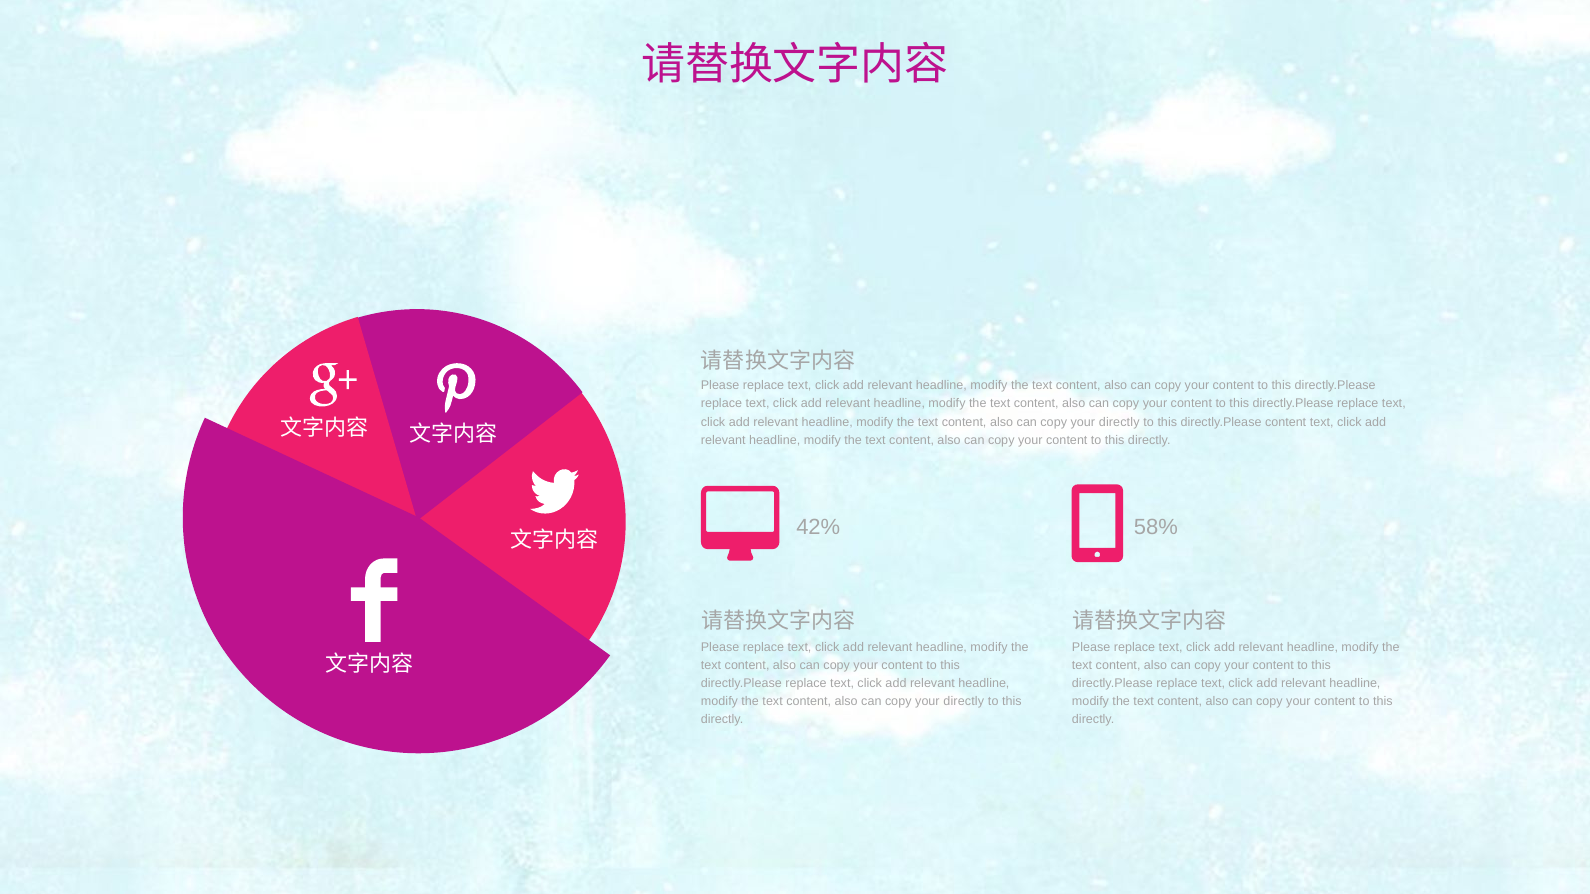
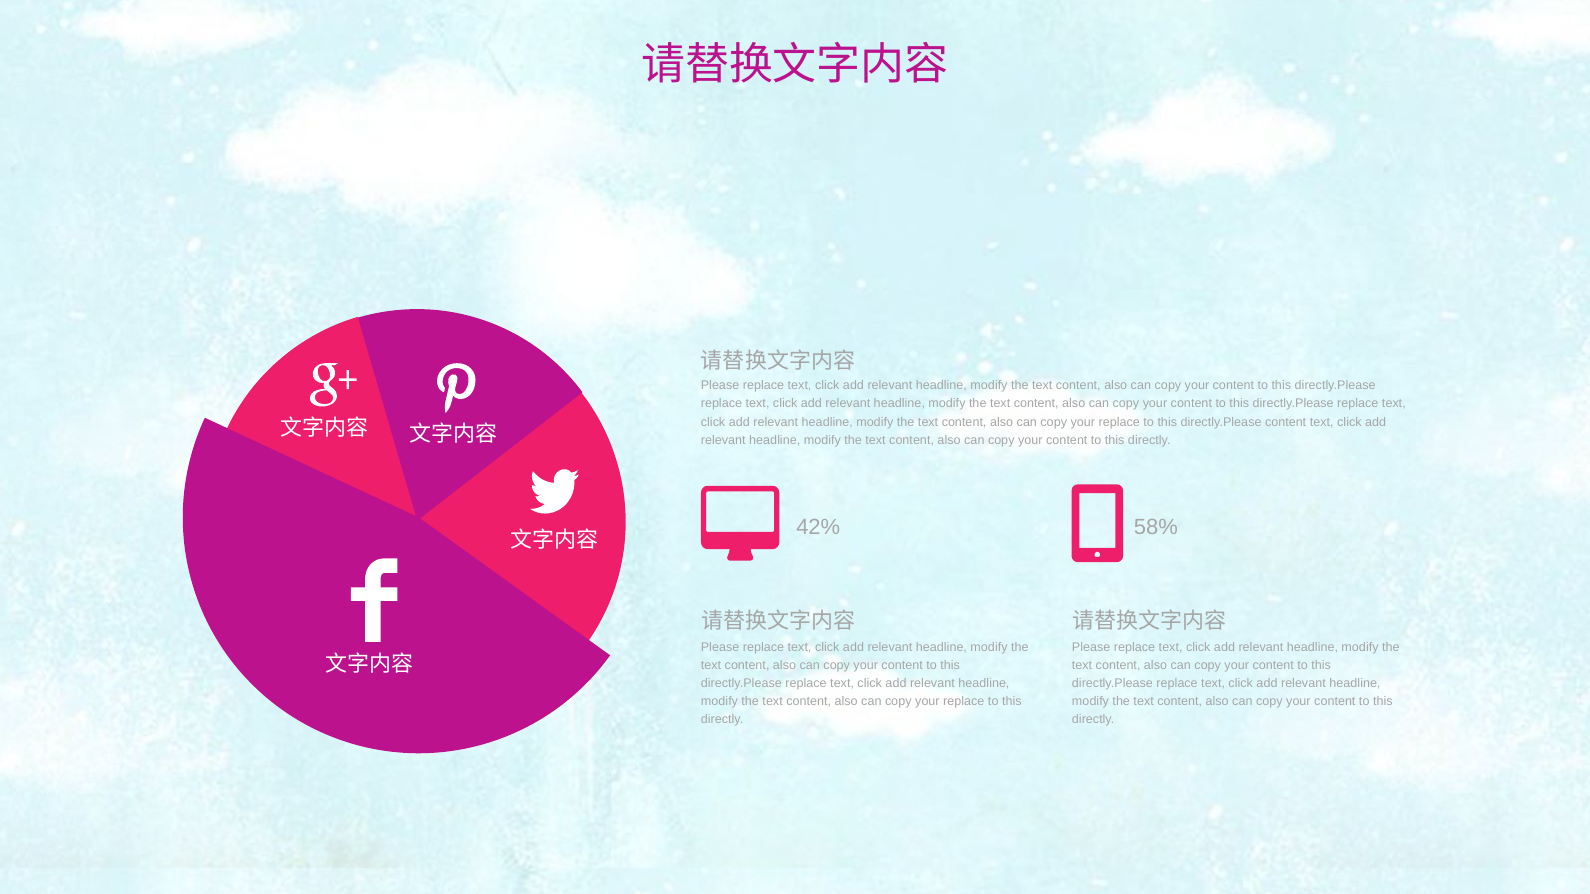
directly: directly -> replace (1119, 422)
directly: directly -> replace (964, 702)
